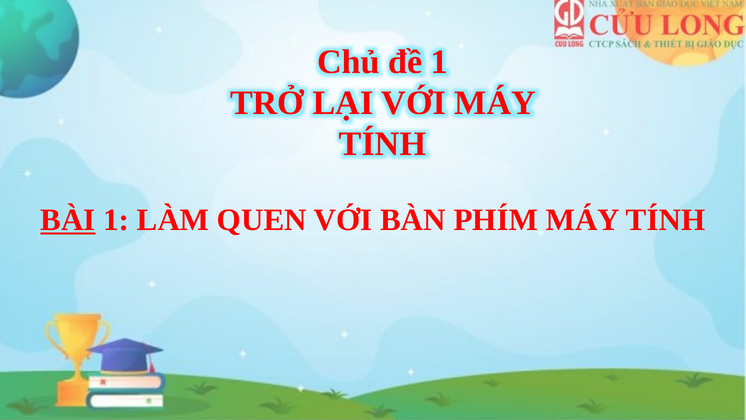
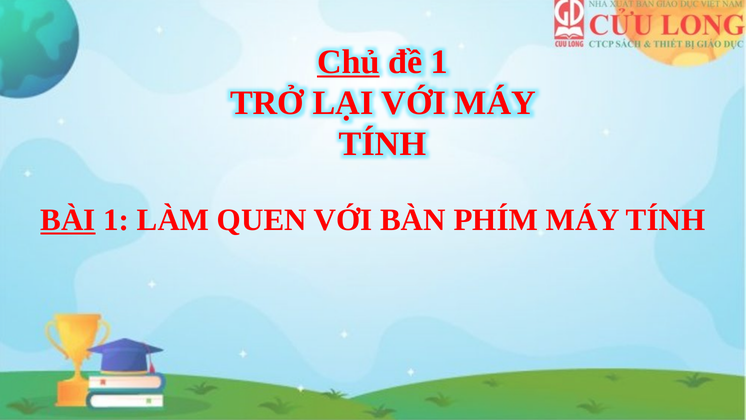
Chủ underline: none -> present (348, 62)
